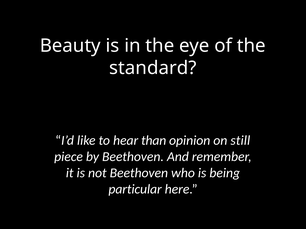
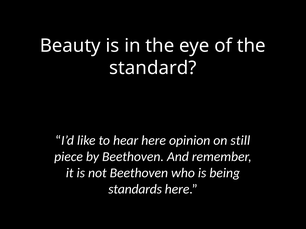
hear than: than -> here (154, 141)
particular: particular -> standards (135, 190)
